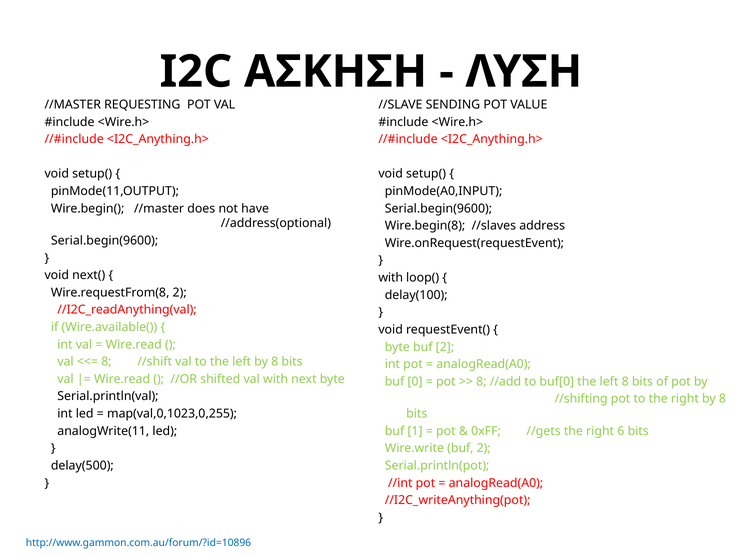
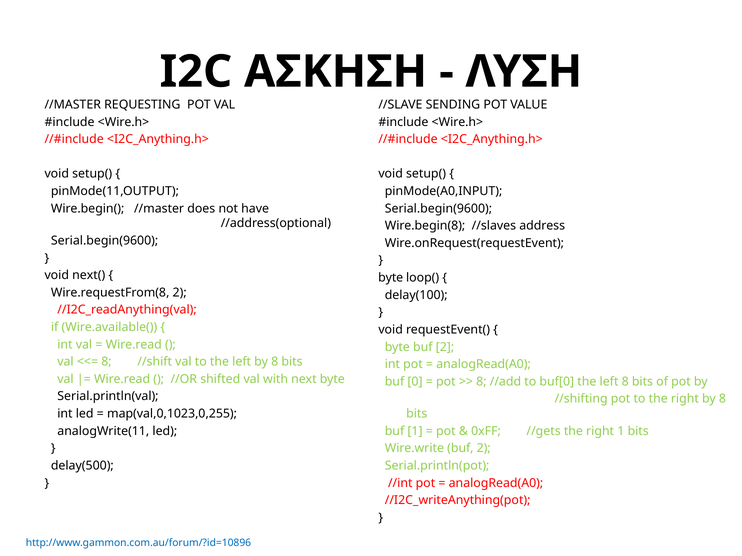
with: with -> byte (391, 278)
right 6: 6 -> 1 (621, 431)
